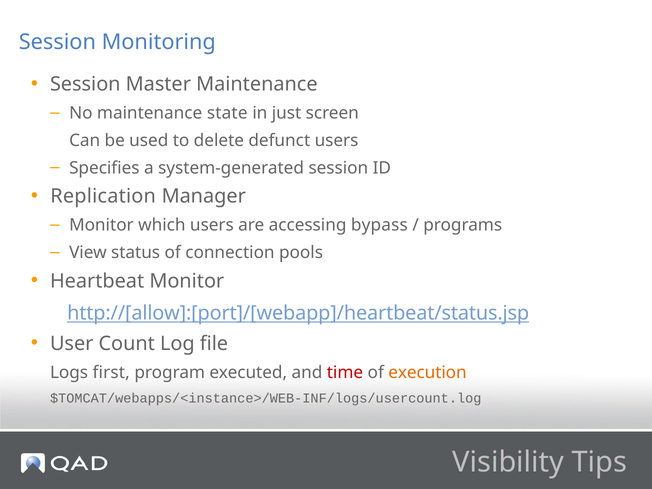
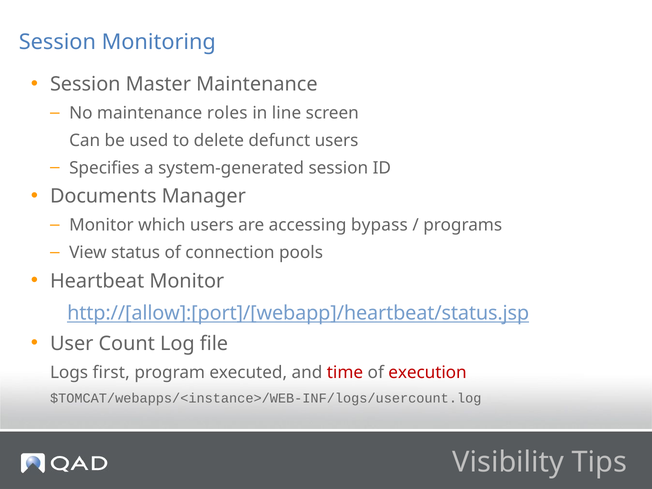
state: state -> roles (227, 113)
just: just -> line (287, 113)
Replication: Replication -> Documents (103, 196)
execution colour: orange -> red (428, 372)
